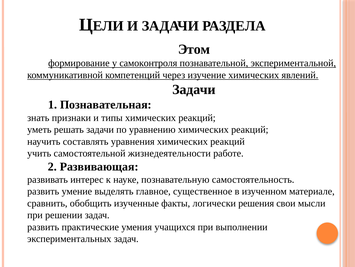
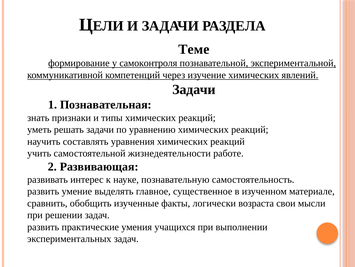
Этом: Этом -> Теме (194, 49)
решения: решения -> возраста (256, 203)
